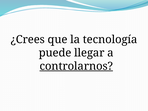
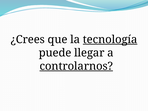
tecnología underline: none -> present (110, 39)
